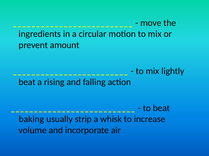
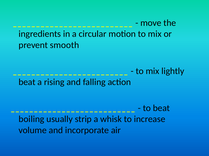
amount: amount -> smooth (65, 45)
baking: baking -> boiling (31, 120)
